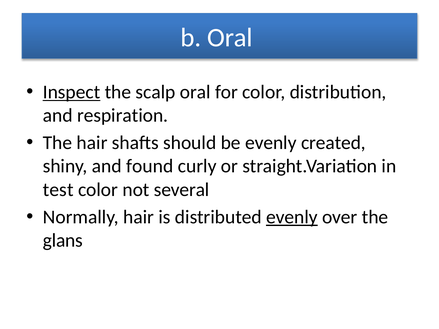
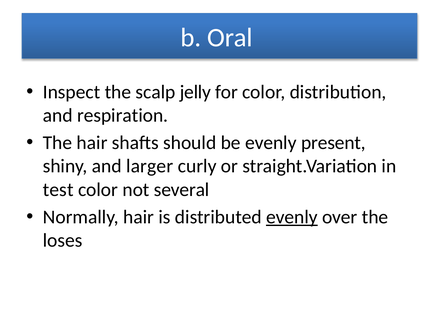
Inspect underline: present -> none (72, 92)
scalp oral: oral -> jelly (195, 92)
created: created -> present (333, 143)
found: found -> larger (150, 166)
glans: glans -> loses (63, 241)
